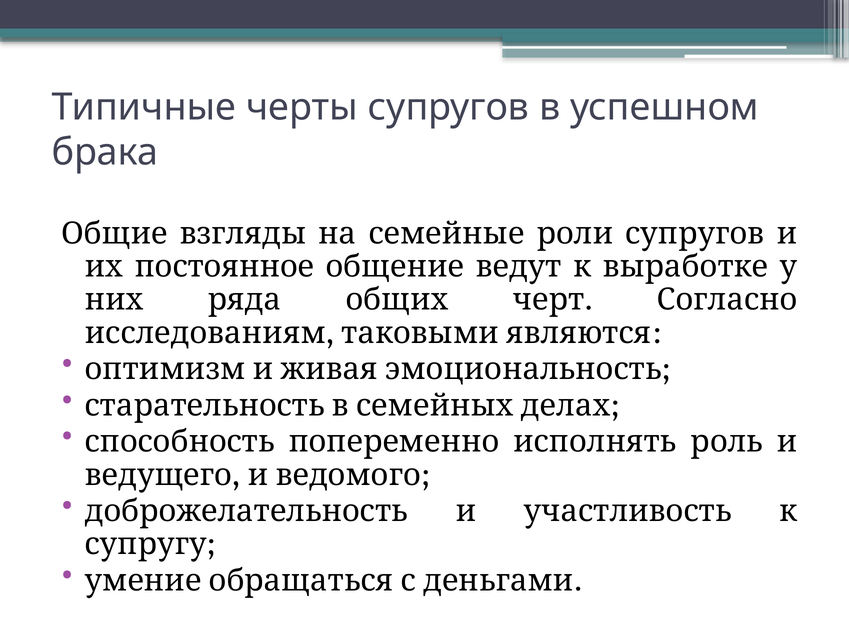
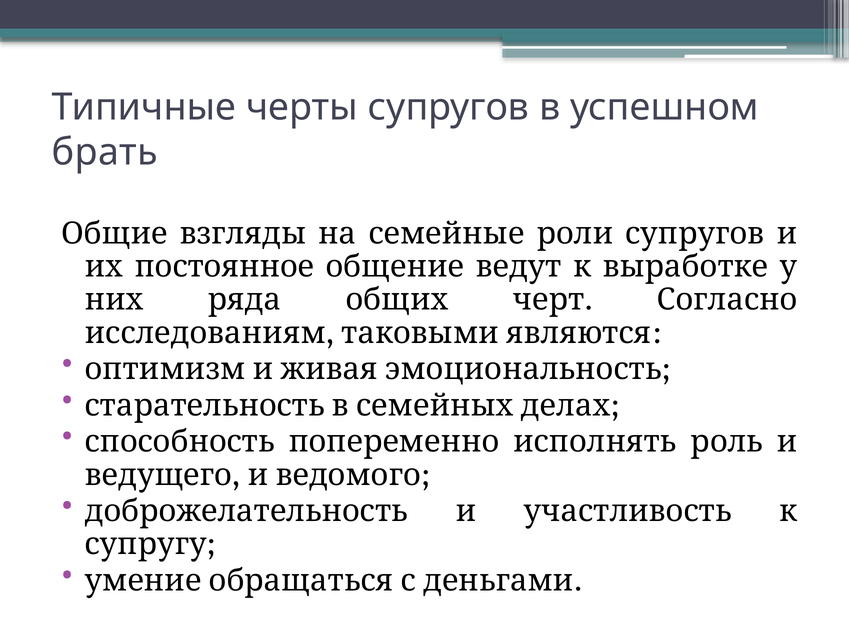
брака: брака -> брать (105, 152)
